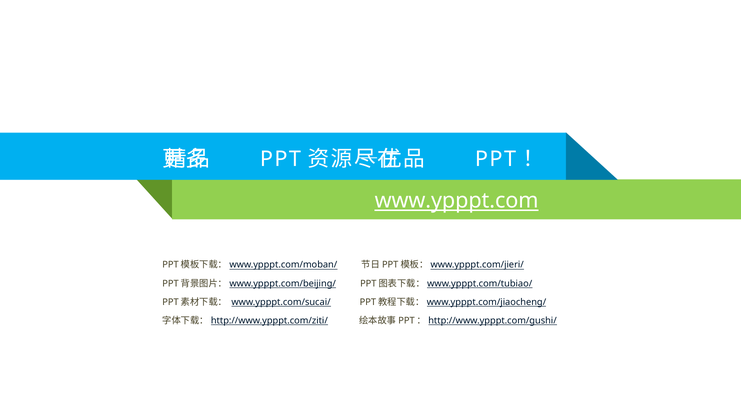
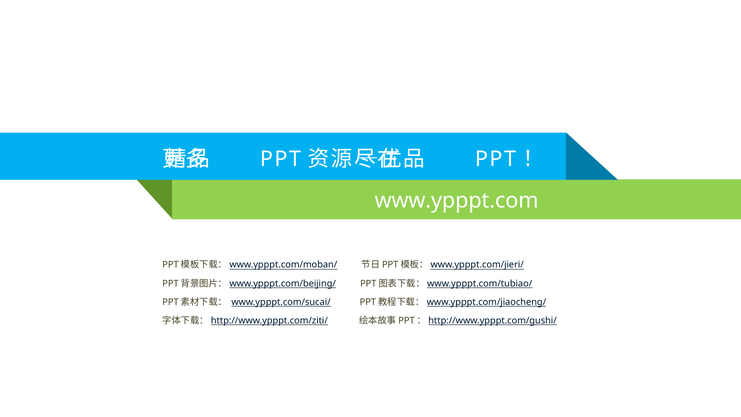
www.ypppt.com underline: present -> none (457, 201)
